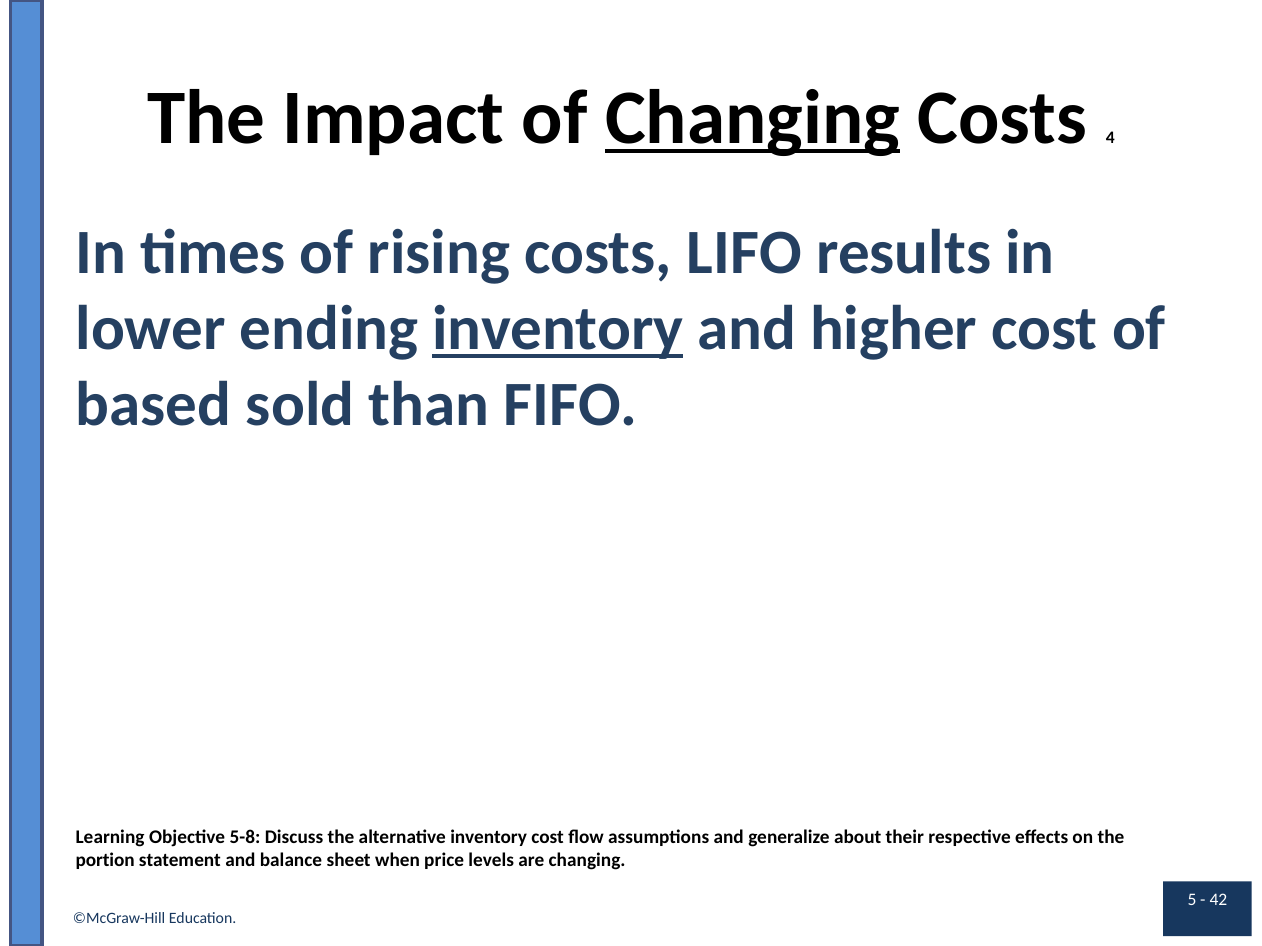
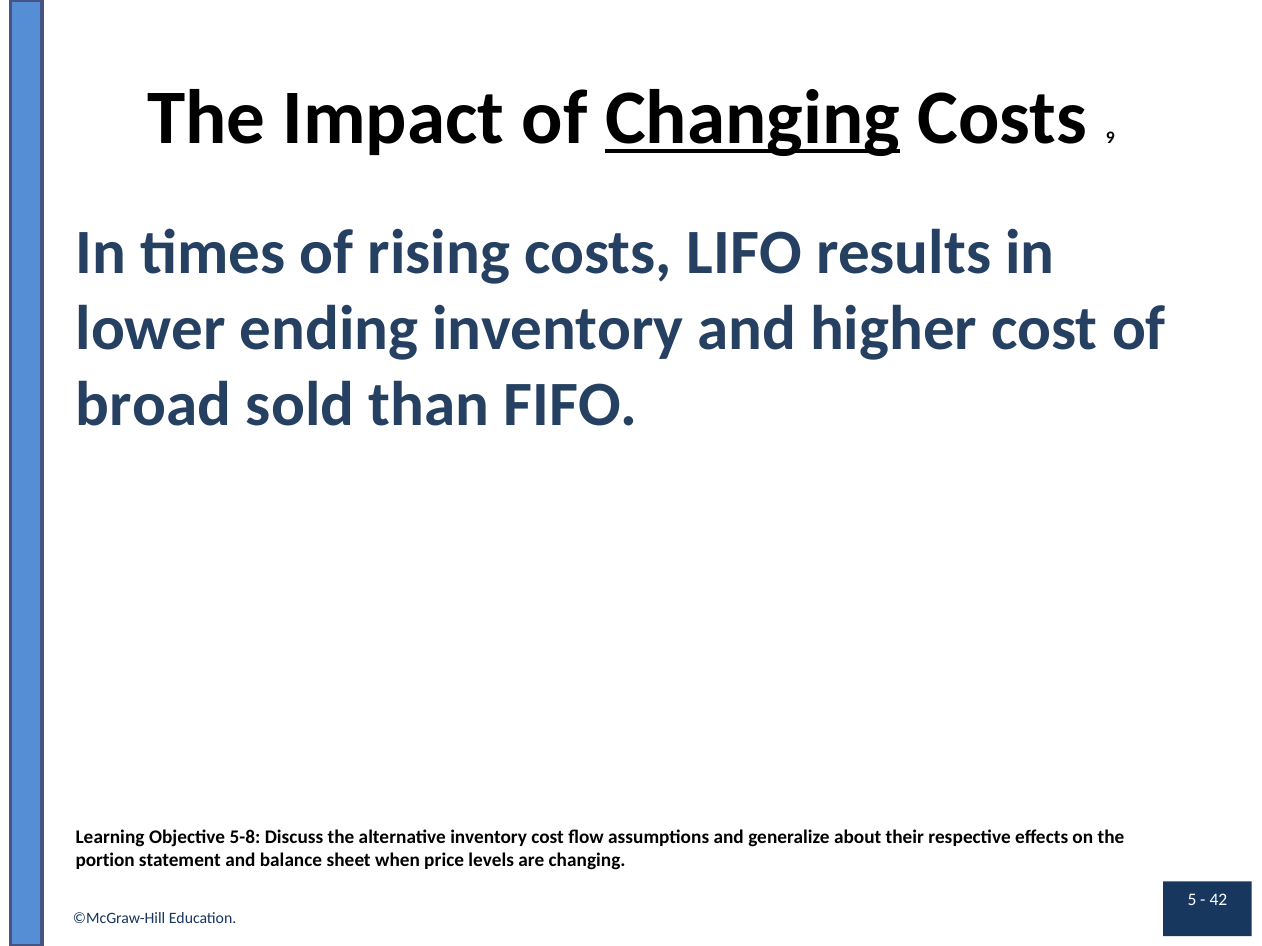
4: 4 -> 9 (1110, 138)
inventory underline: present -> none (558, 329)
based: based -> broad (154, 404)
